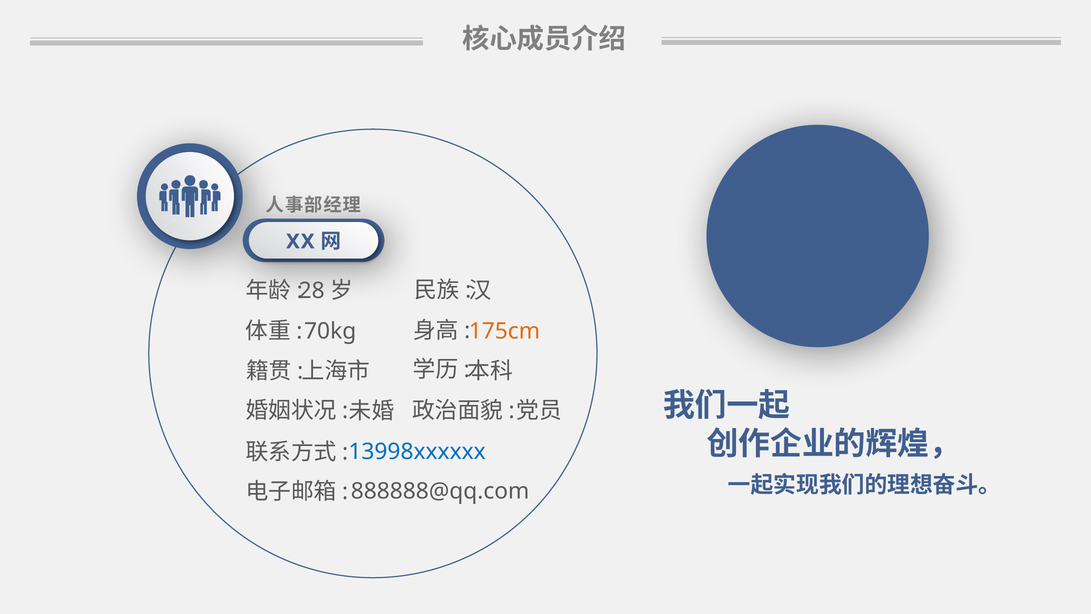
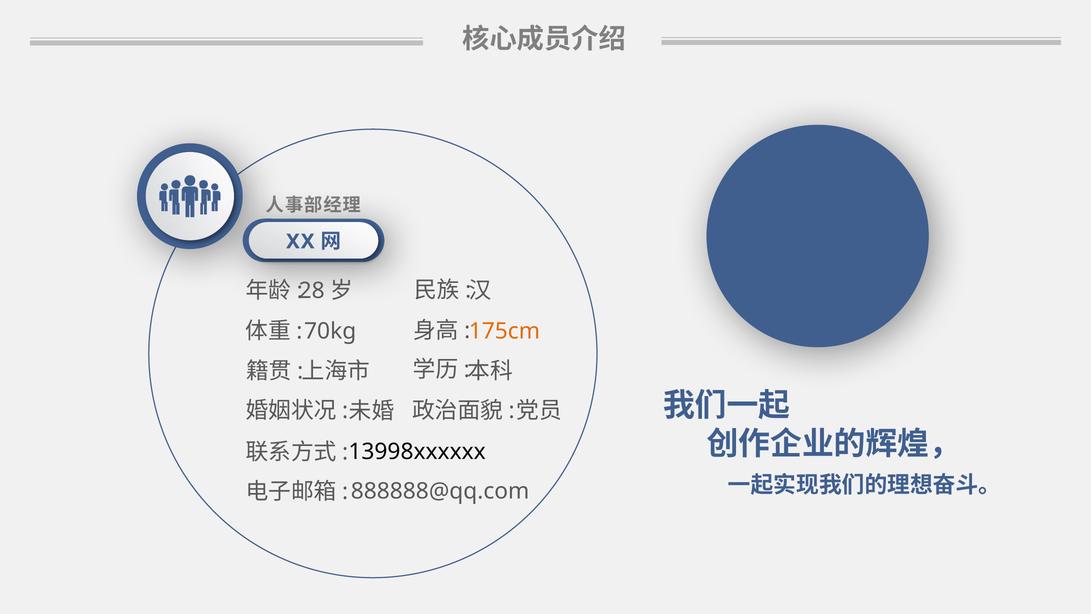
13998xxxxxx colour: blue -> black (417, 452)
